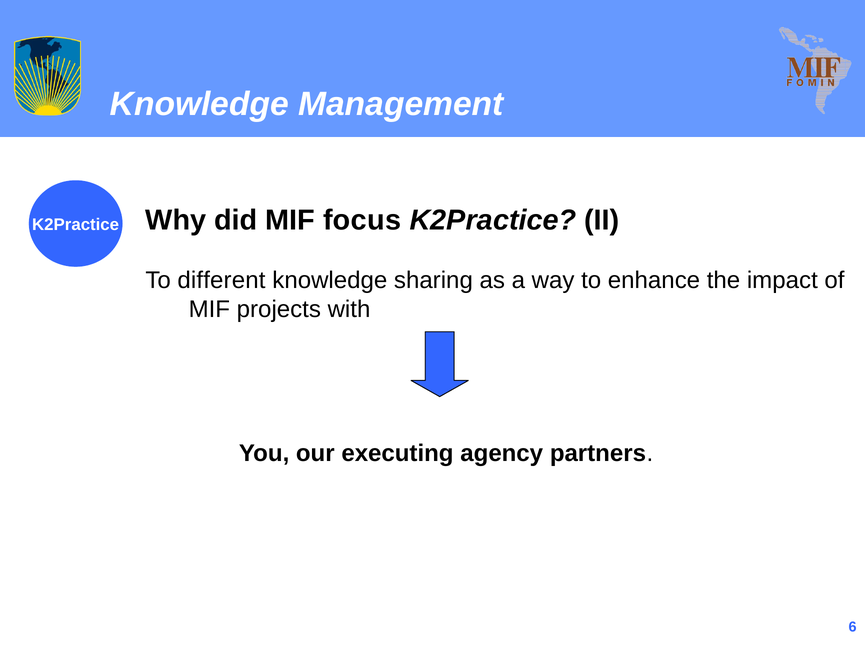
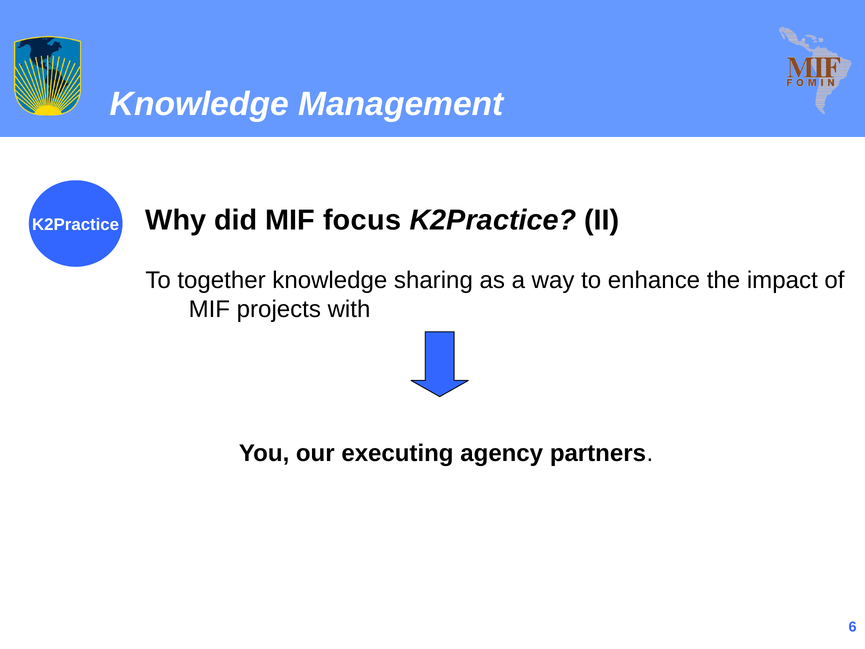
different: different -> together (222, 280)
